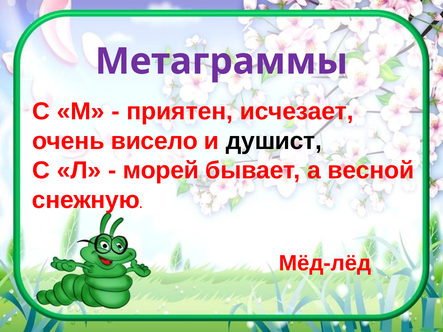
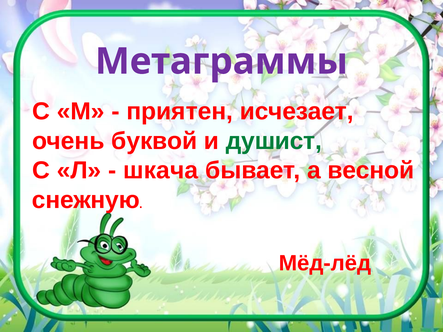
висело: висело -> буквой (154, 141)
душист colour: black -> green (274, 141)
морей: морей -> шкача (161, 171)
